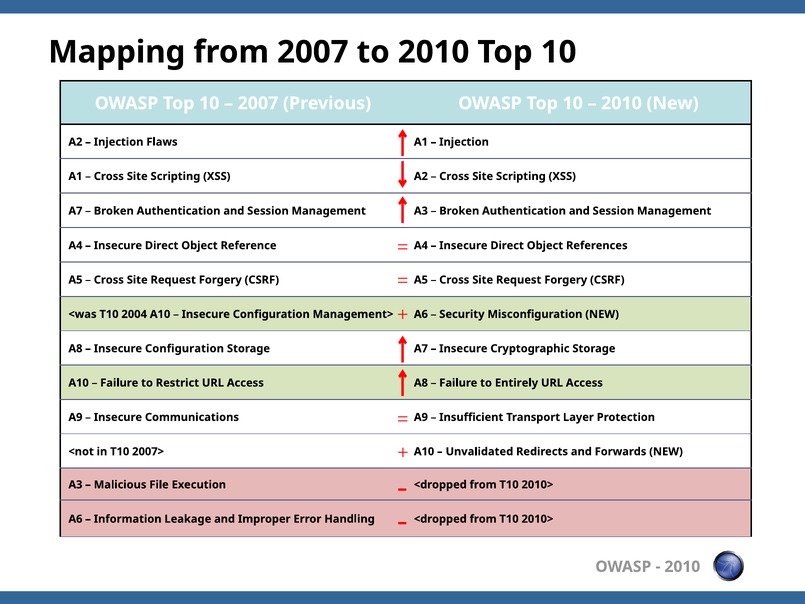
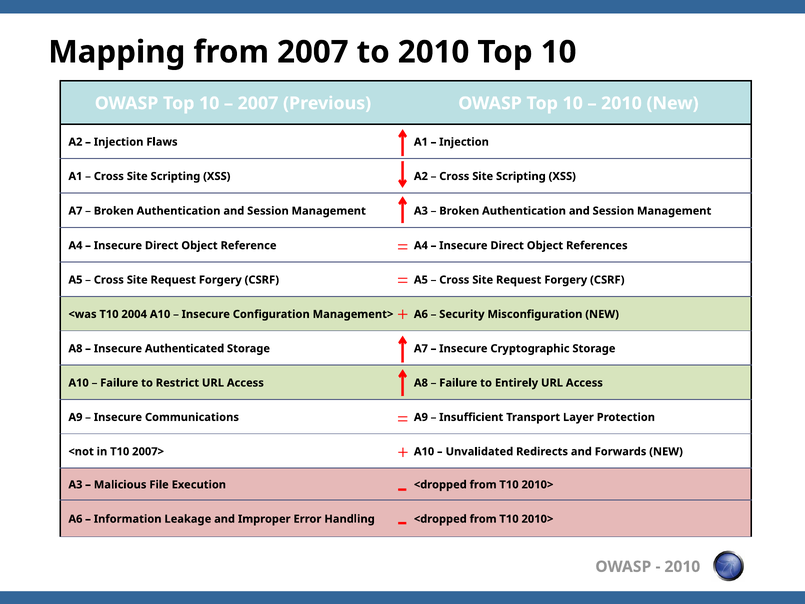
Configuration: Configuration -> Authenticated (185, 348)
